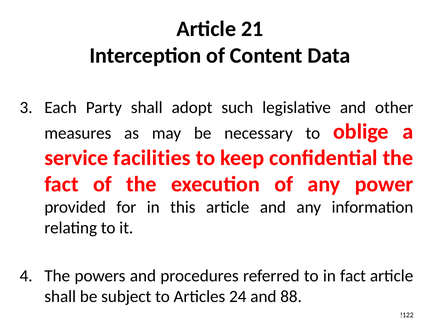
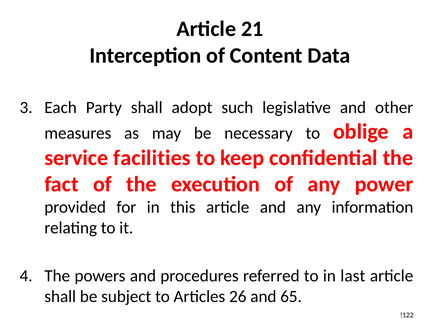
in fact: fact -> last (353, 276)
24: 24 -> 26 (238, 296)
88: 88 -> 65 (291, 296)
